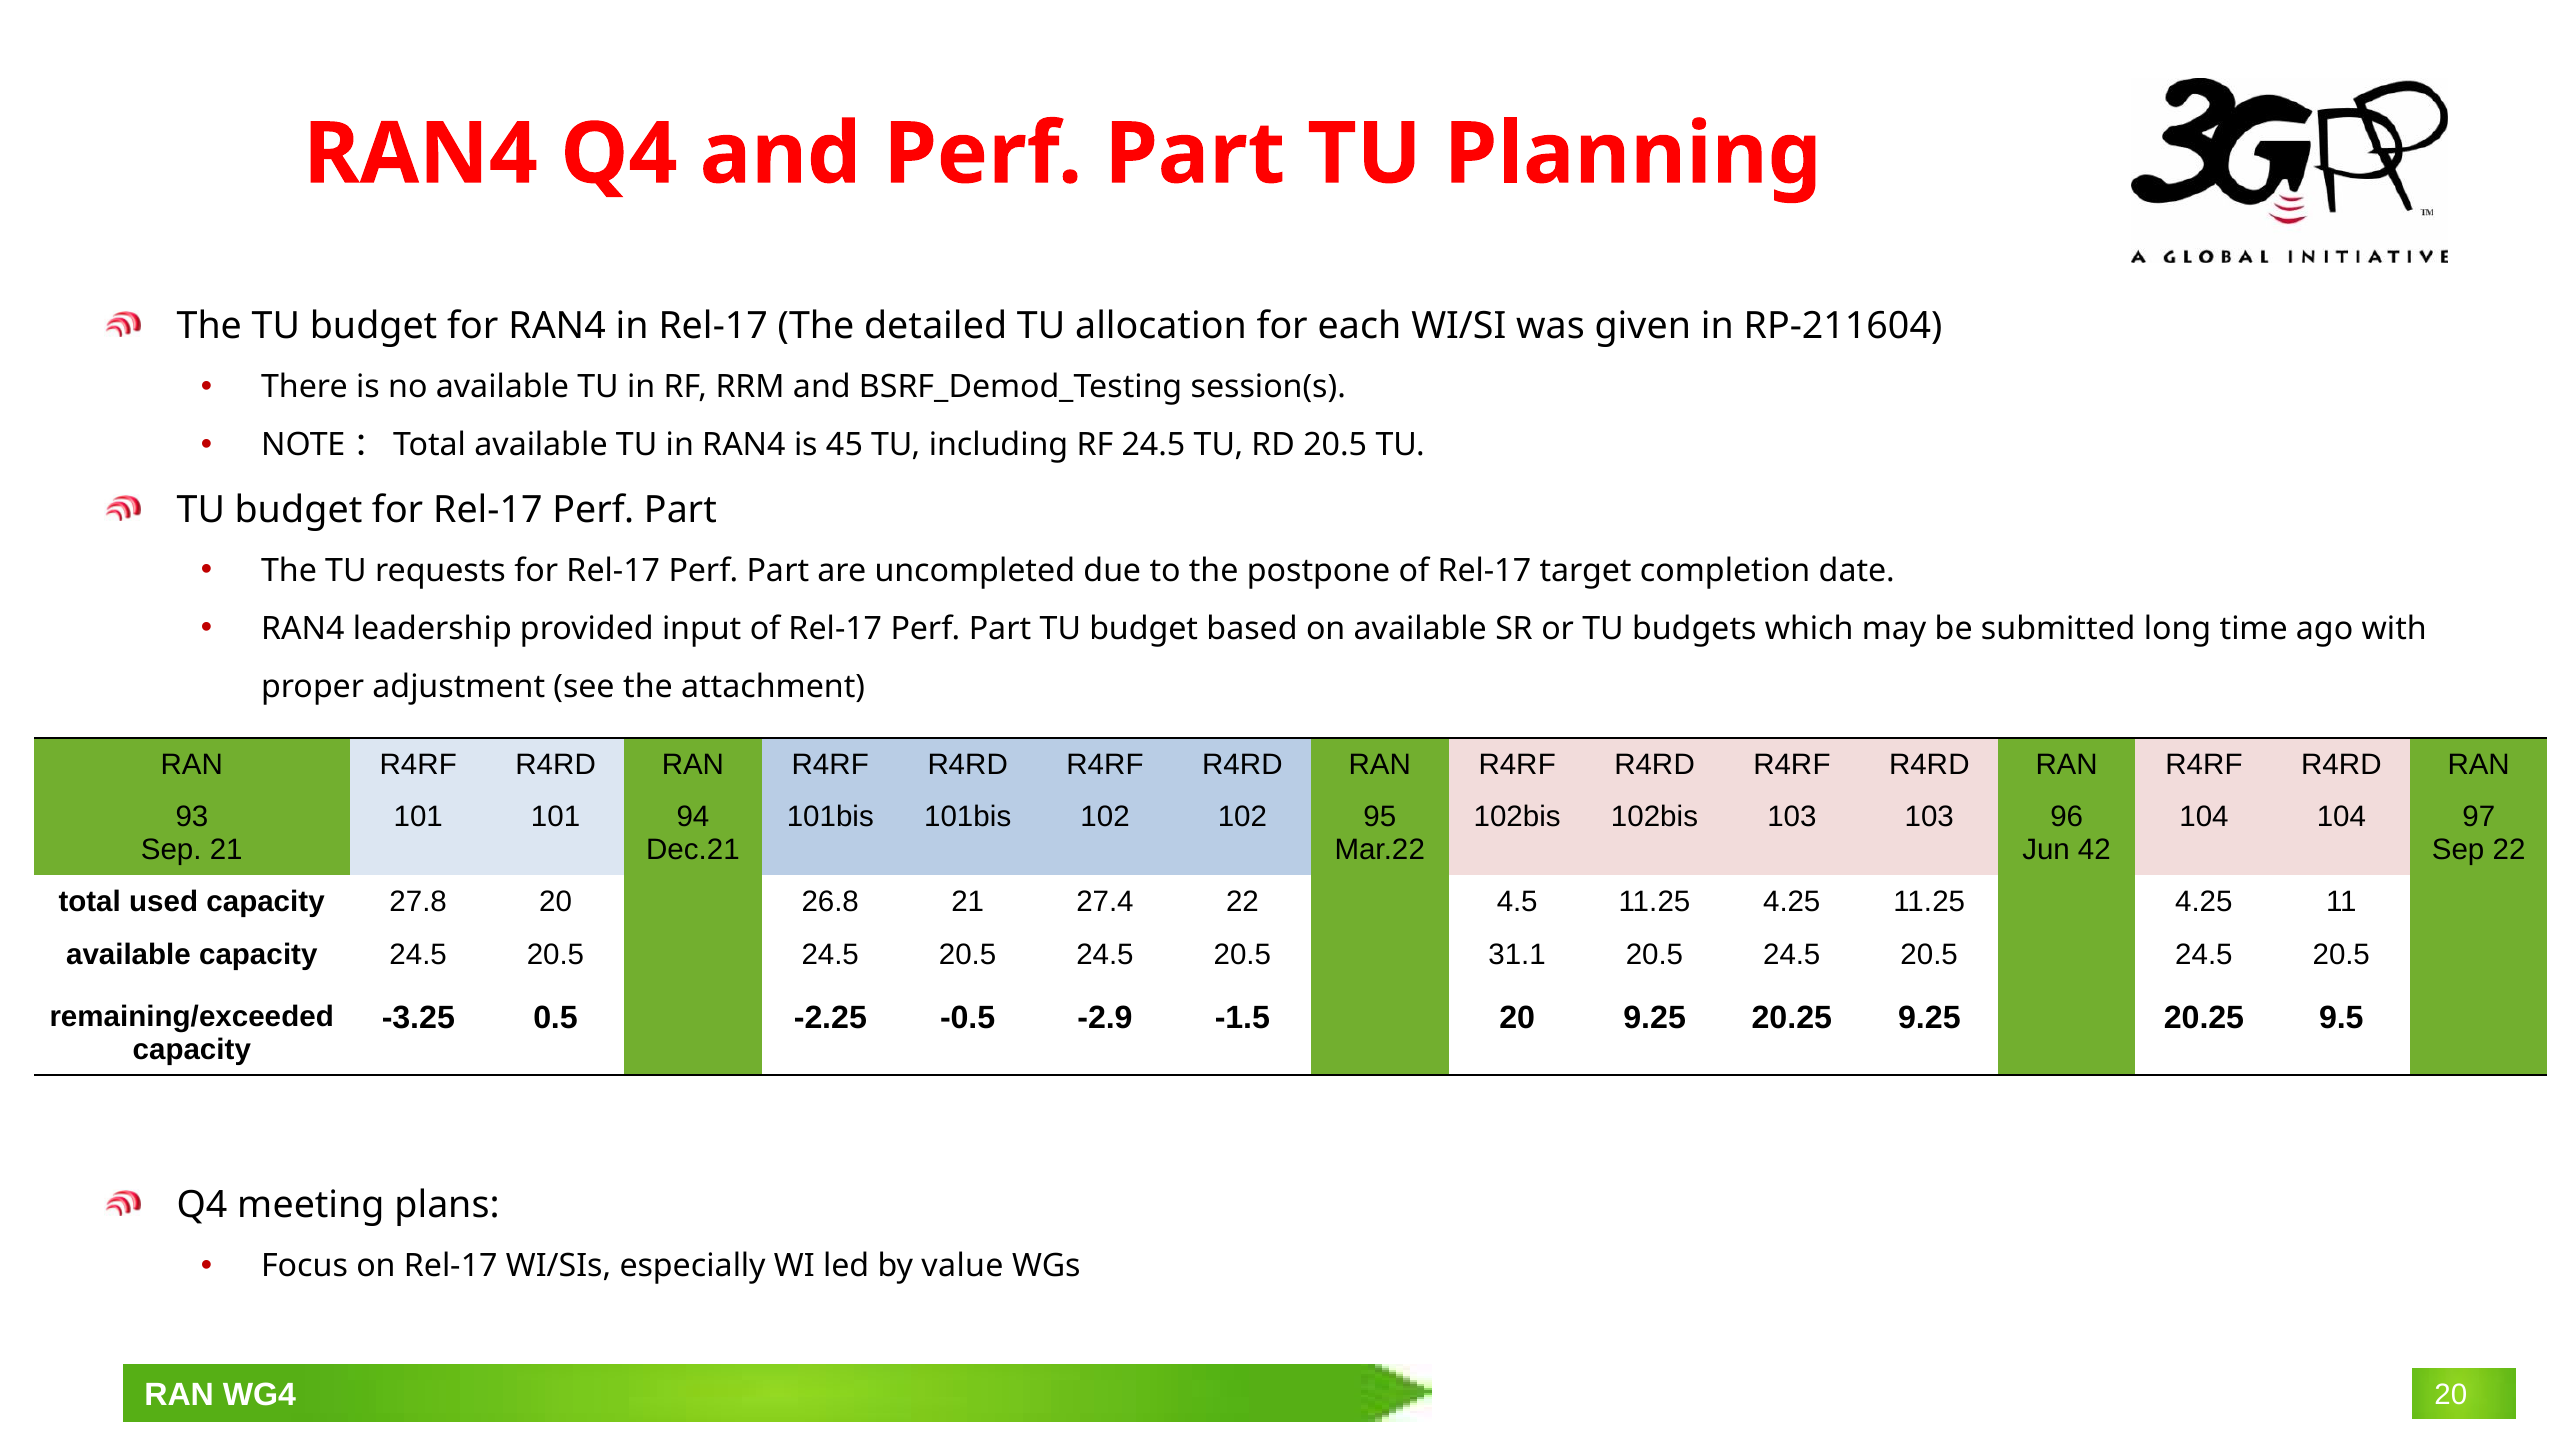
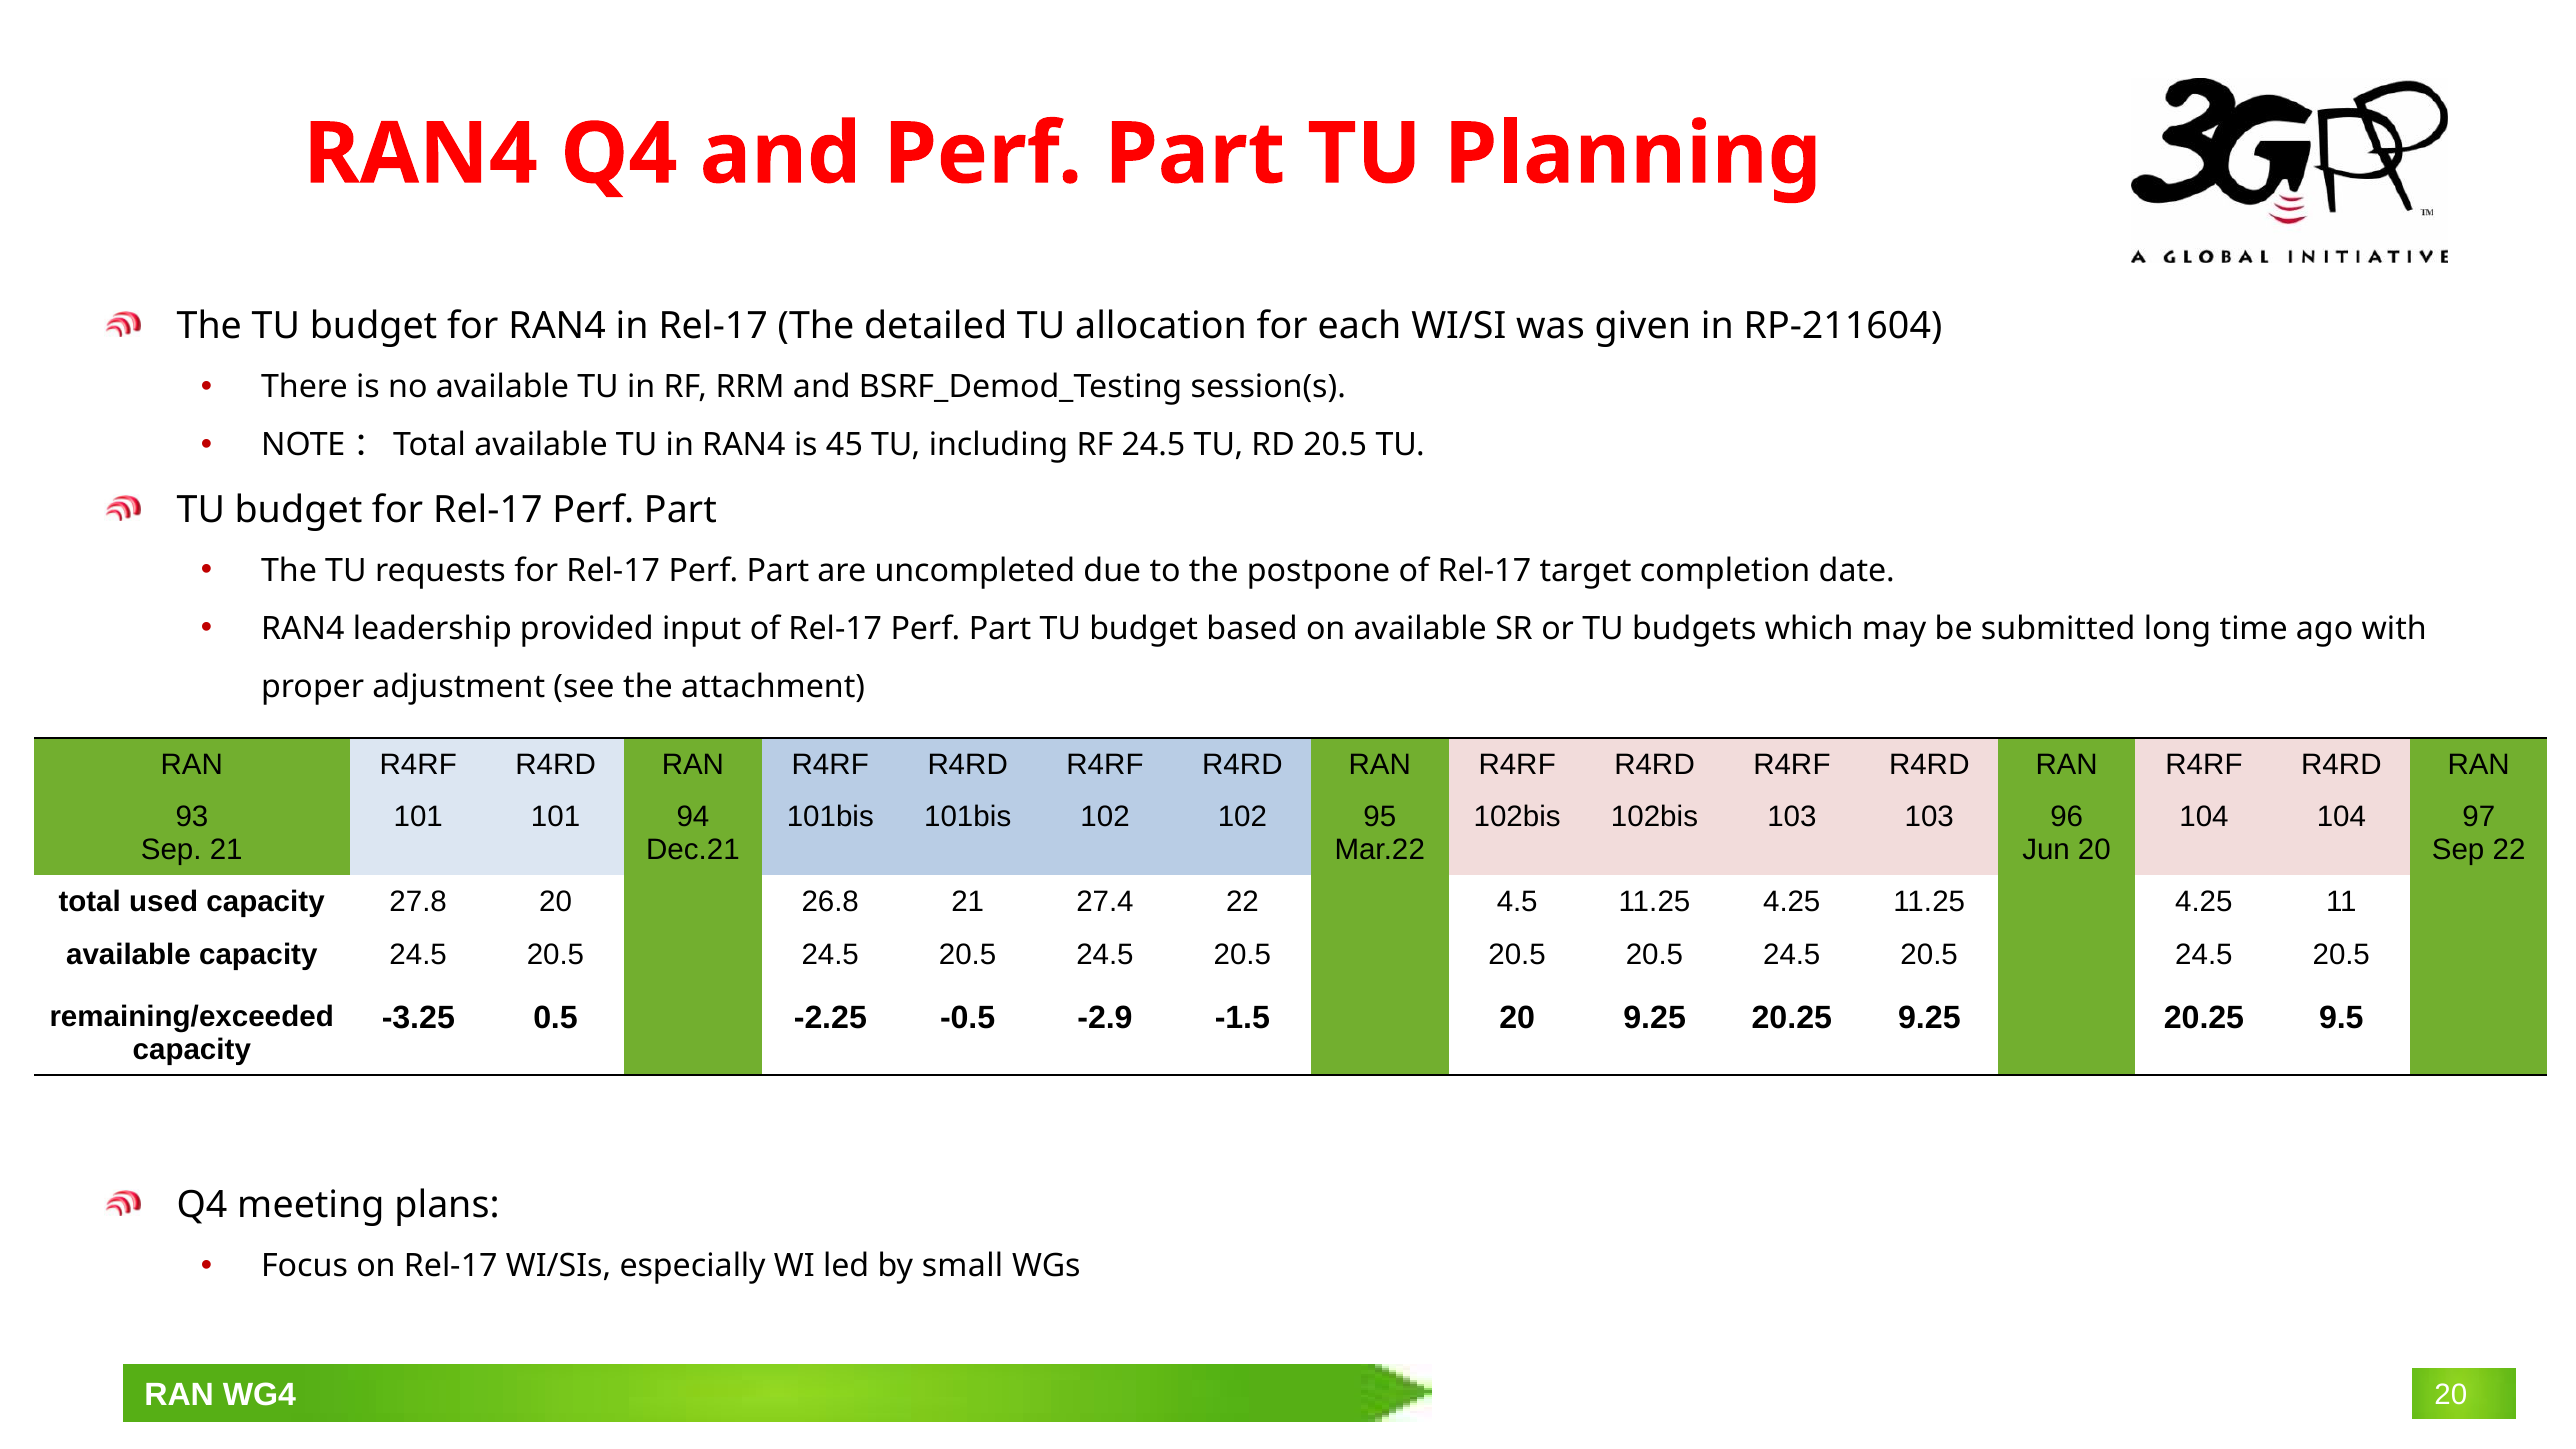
Jun 42: 42 -> 20 (2094, 850)
24.5 20.5 31.1: 31.1 -> 20.5 (1517, 954)
value: value -> small (962, 1266)
